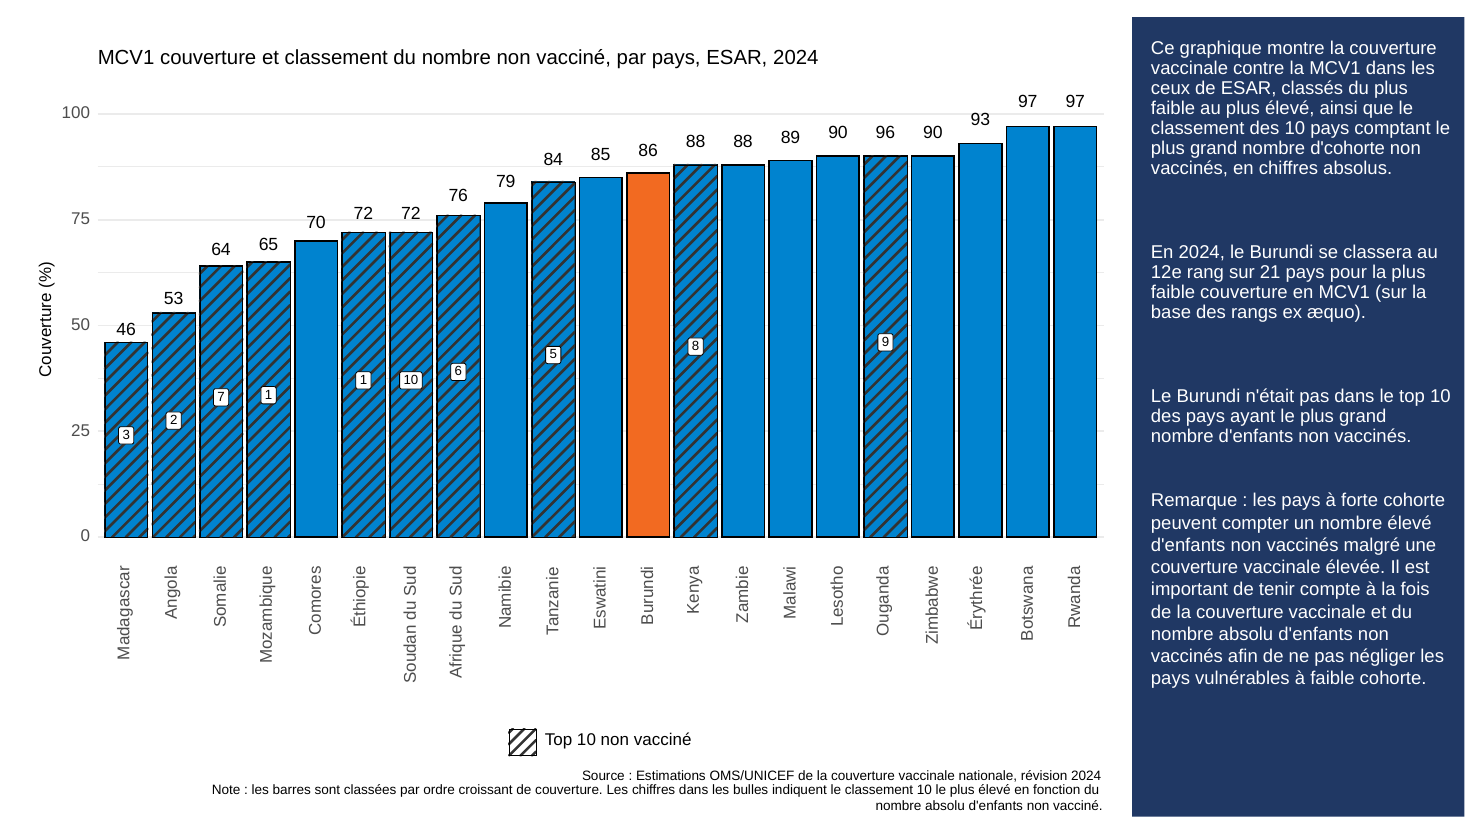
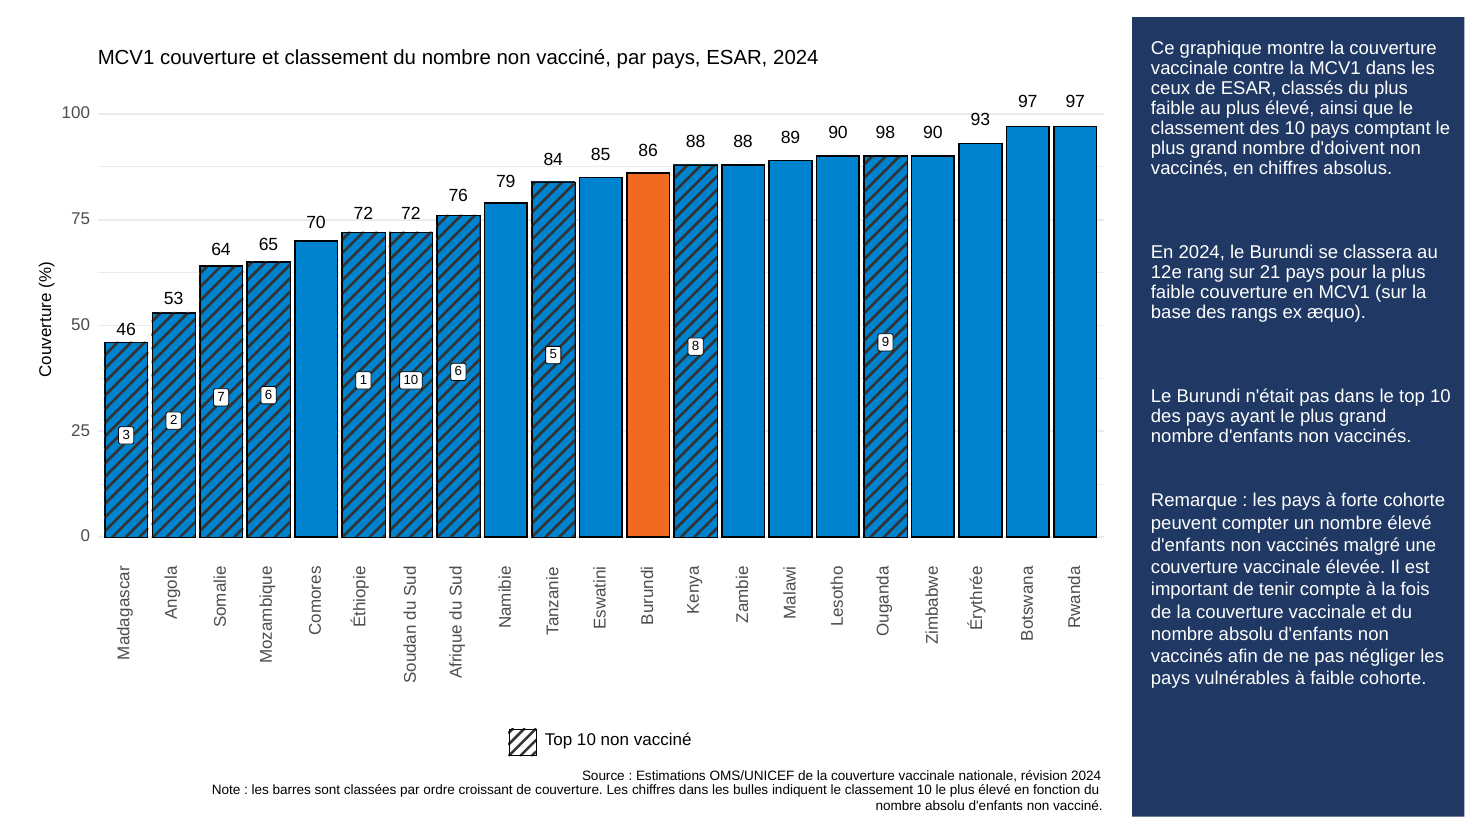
96: 96 -> 98 (885, 133)
d'cohorte: d'cohorte -> d'doivent (1347, 149)
7 1: 1 -> 6 (269, 395)
